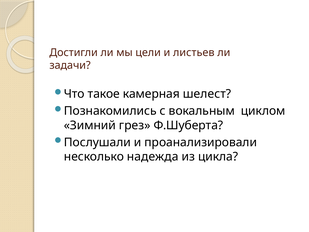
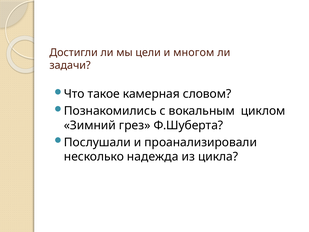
листьев: листьев -> многом (194, 52)
шелест: шелест -> словом (207, 94)
